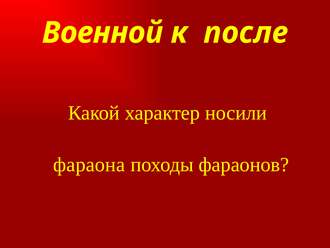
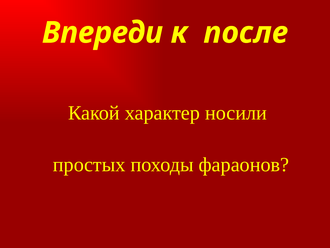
Военной: Военной -> Впереди (102, 33)
фараона: фараона -> простых (89, 164)
